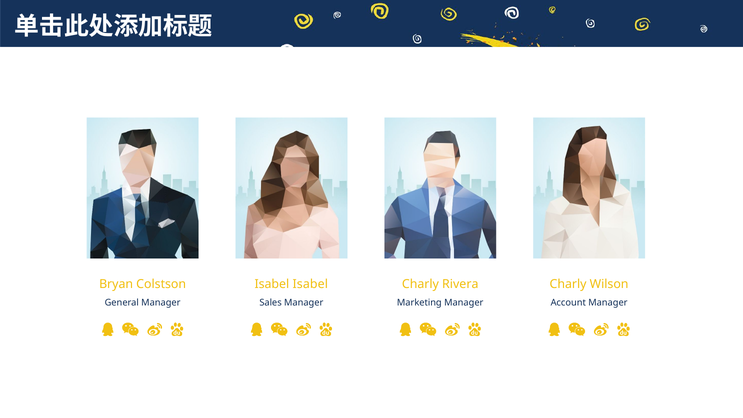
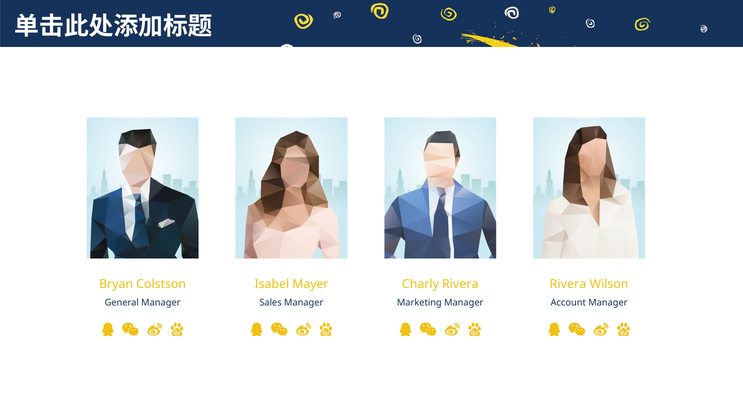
Isabel Isabel: Isabel -> Mayer (310, 284)
Charly: Charly -> Rivera (568, 284)
